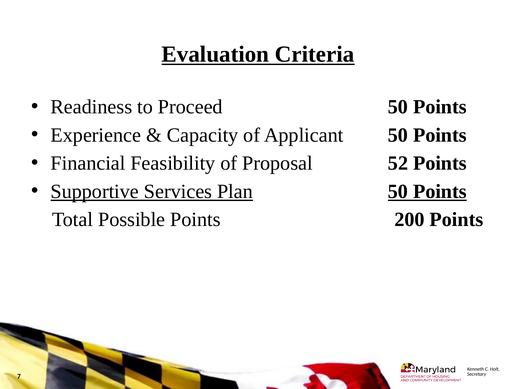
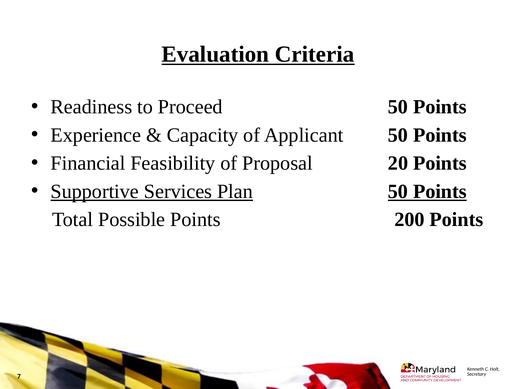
52: 52 -> 20 (398, 163)
